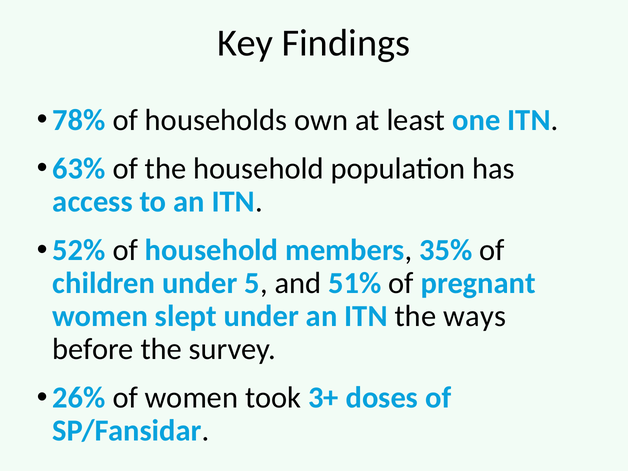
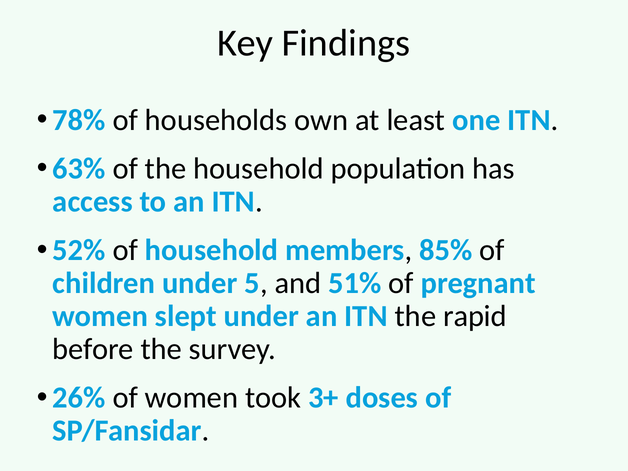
35%: 35% -> 85% (446, 250)
ways: ways -> rapid (475, 316)
